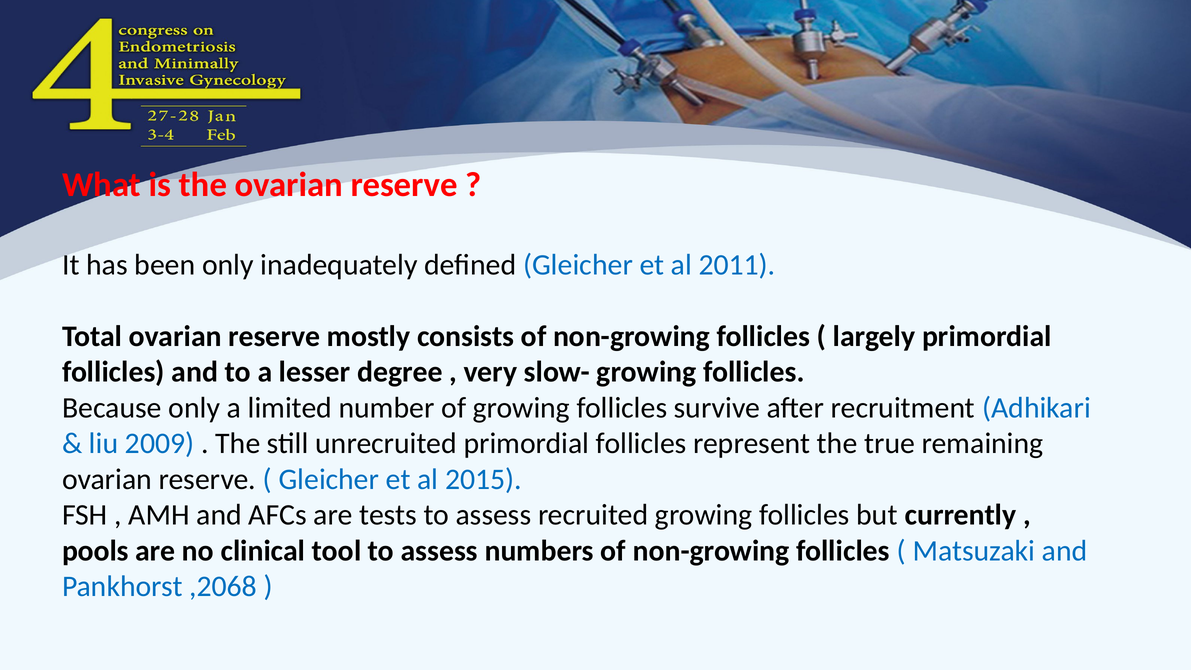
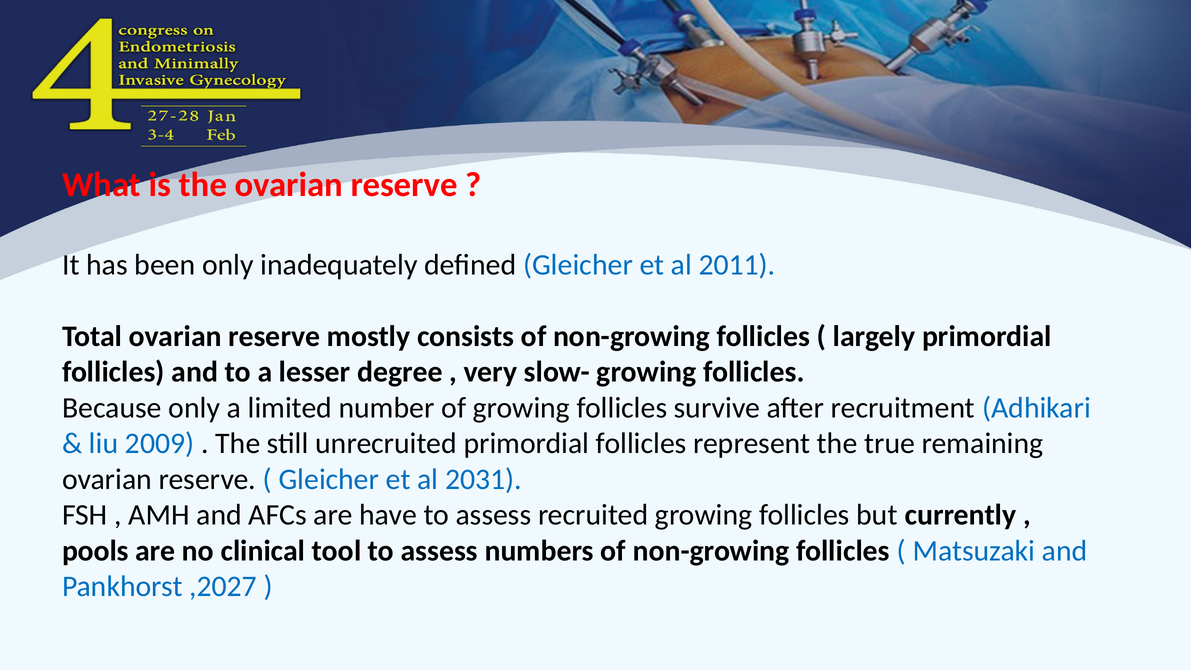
2015: 2015 -> 2031 (484, 479)
tests: tests -> have (388, 515)
,2068: ,2068 -> ,2027 (223, 586)
